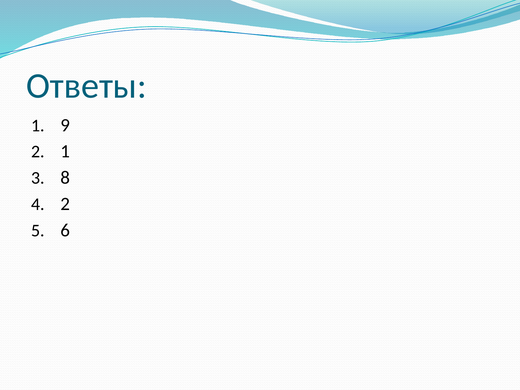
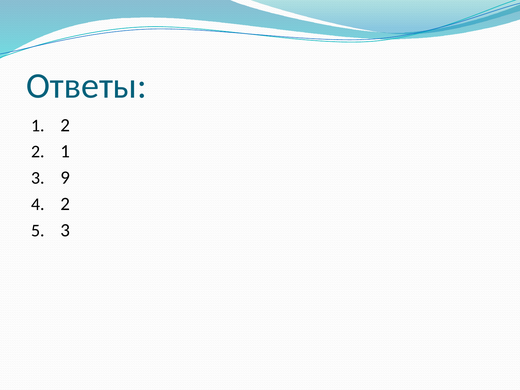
1 9: 9 -> 2 (65, 125)
8: 8 -> 9 (65, 178)
6: 6 -> 3 (65, 230)
